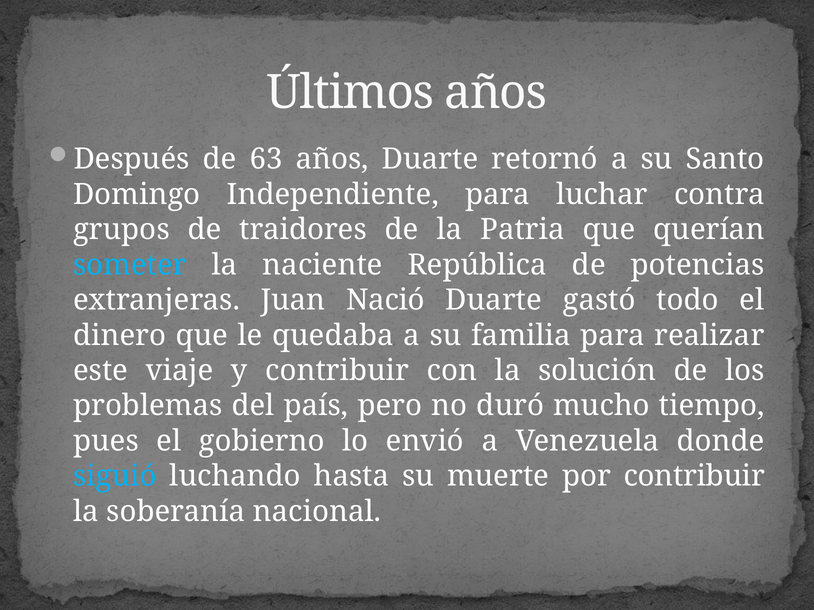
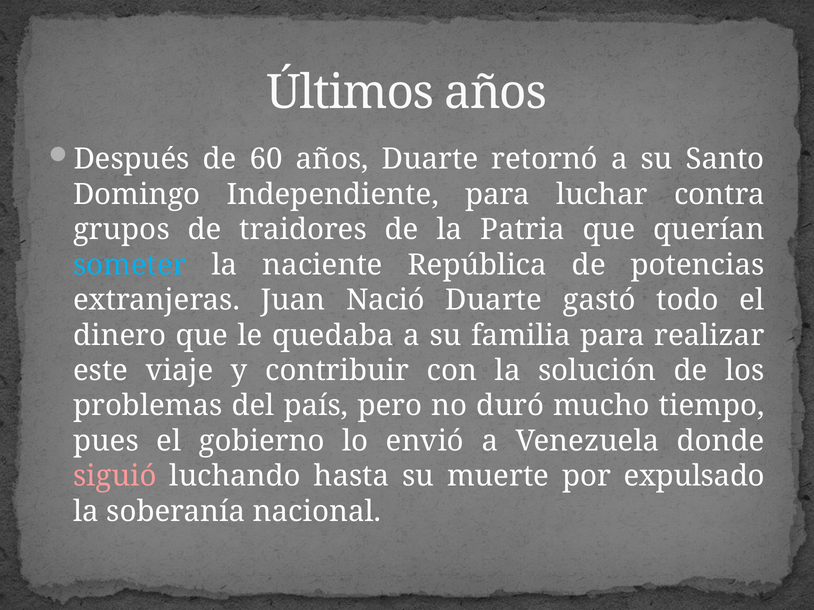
63: 63 -> 60 (266, 159)
siguió colour: light blue -> pink (115, 477)
por contribuir: contribuir -> expulsado (694, 477)
